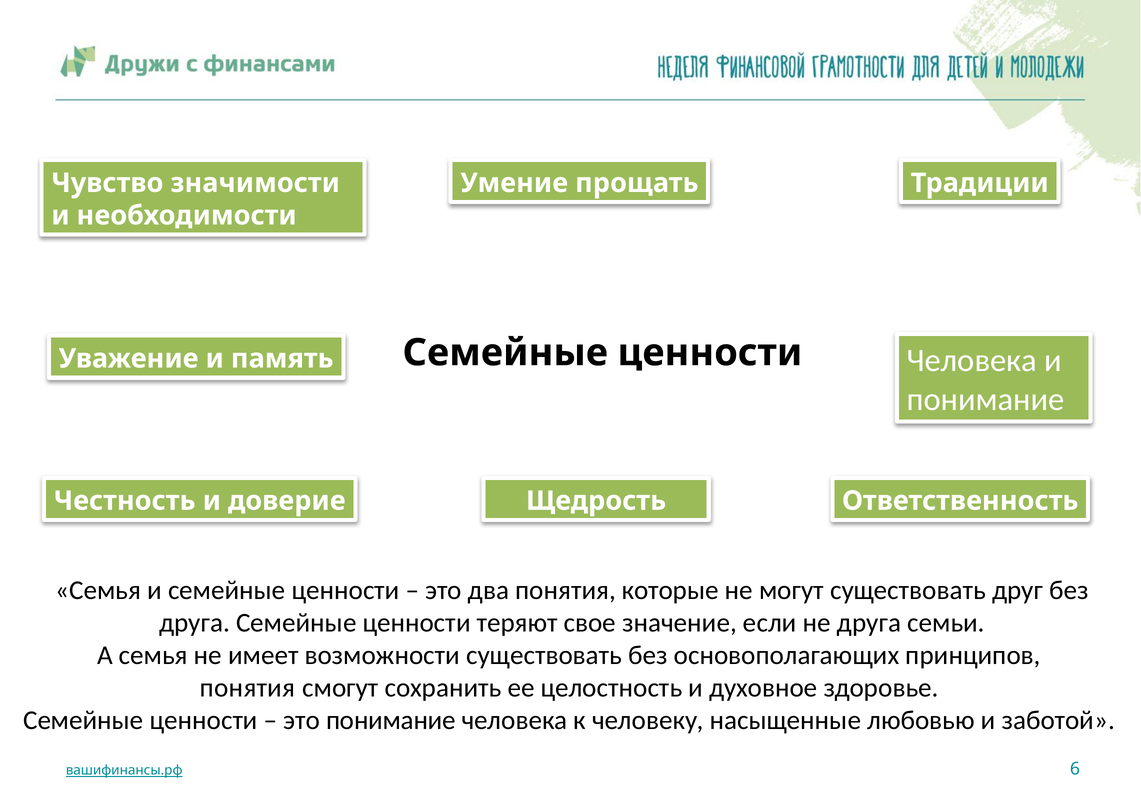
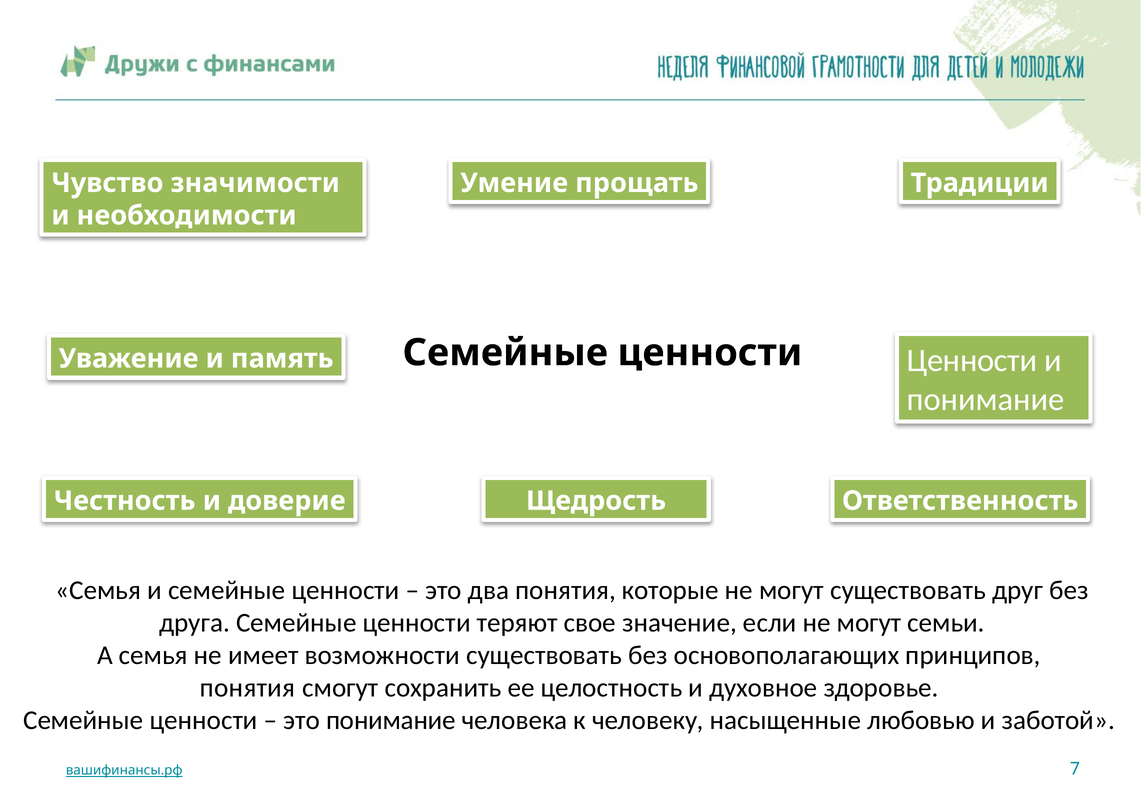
Человека: Человека -> Ценности (972, 361)
если не друга: друга -> могут (869, 623)
6: 6 -> 7 (1075, 769)
